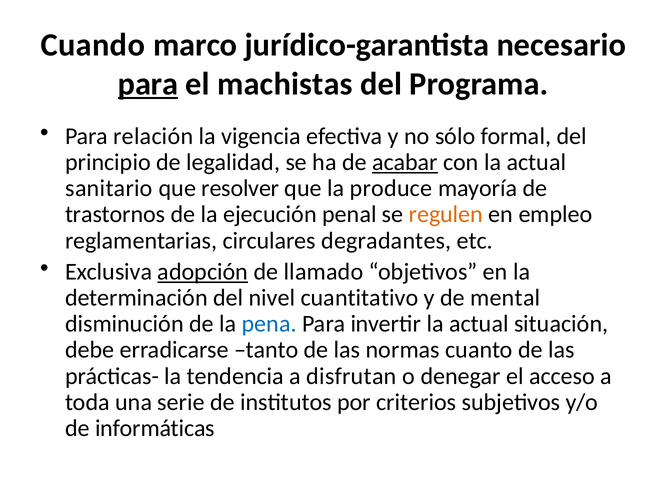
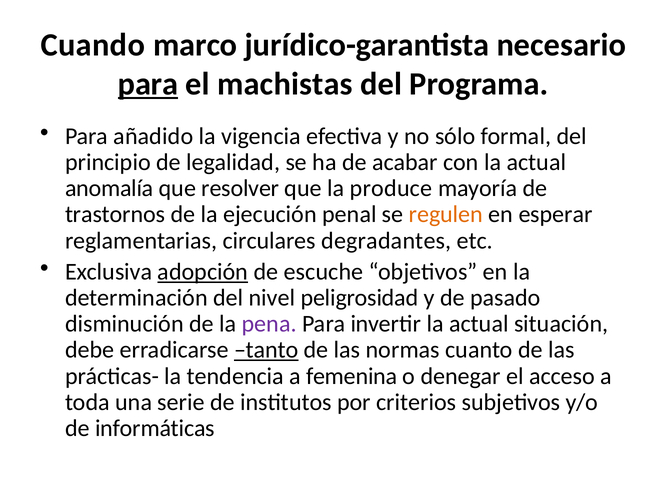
relación: relación -> añadido (153, 136)
acabar underline: present -> none (405, 162)
sanitario: sanitario -> anomalía (109, 188)
empleo: empleo -> esperar (555, 214)
llamado: llamado -> escuche (324, 272)
cuantitativo: cuantitativo -> peligrosidad (360, 298)
mental: mental -> pasado (505, 298)
pena colour: blue -> purple (269, 324)
tanto underline: none -> present (266, 350)
disfrutan: disfrutan -> femenina (352, 375)
